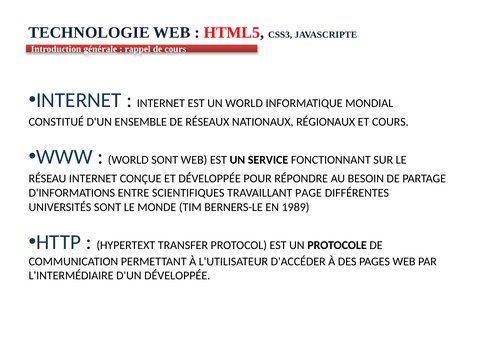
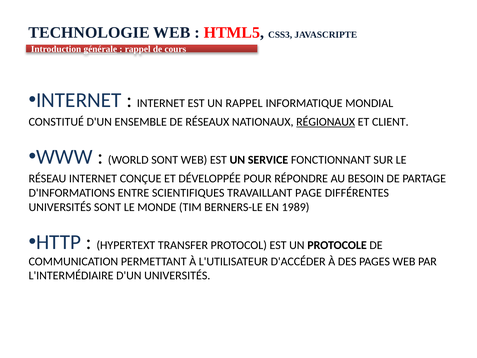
UN WORLD: WORLD -> RAPPEL (244, 103)
RÉGIONAUX underline: none -> present (326, 122)
ET COURS: COURS -> CLIENT (390, 122)
D'UN DÉVELOPPÉE: DÉVELOPPÉE -> UNIVERSITÉS (177, 276)
